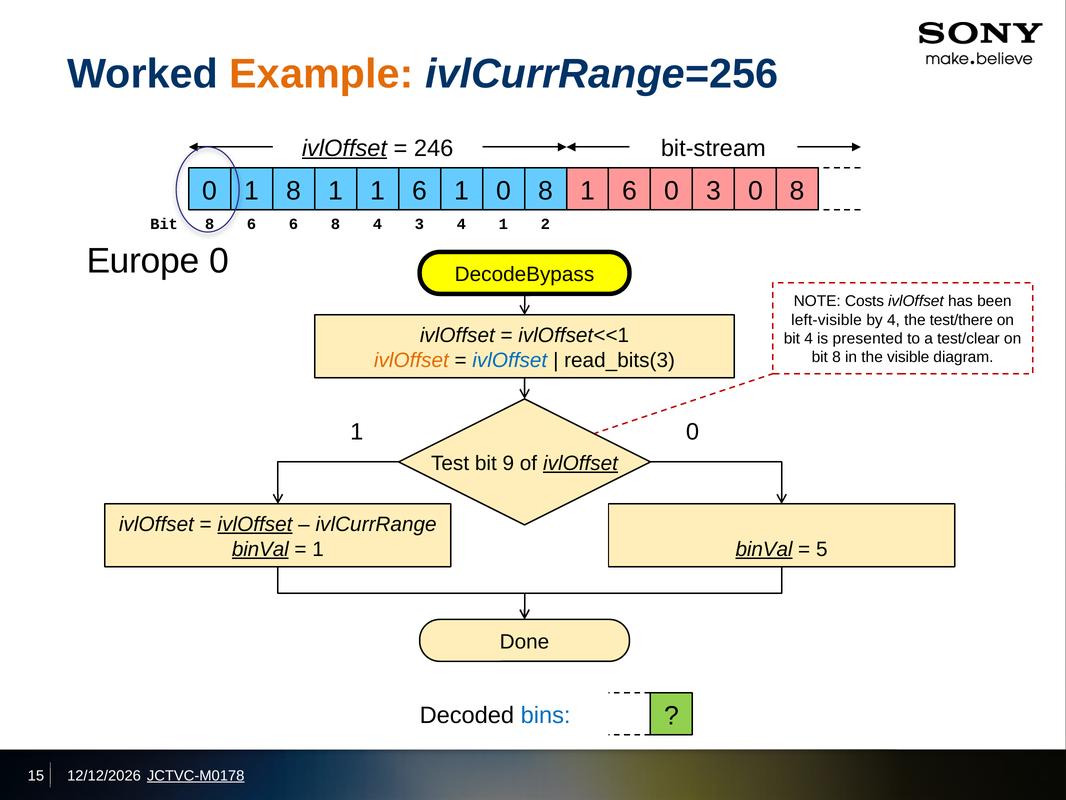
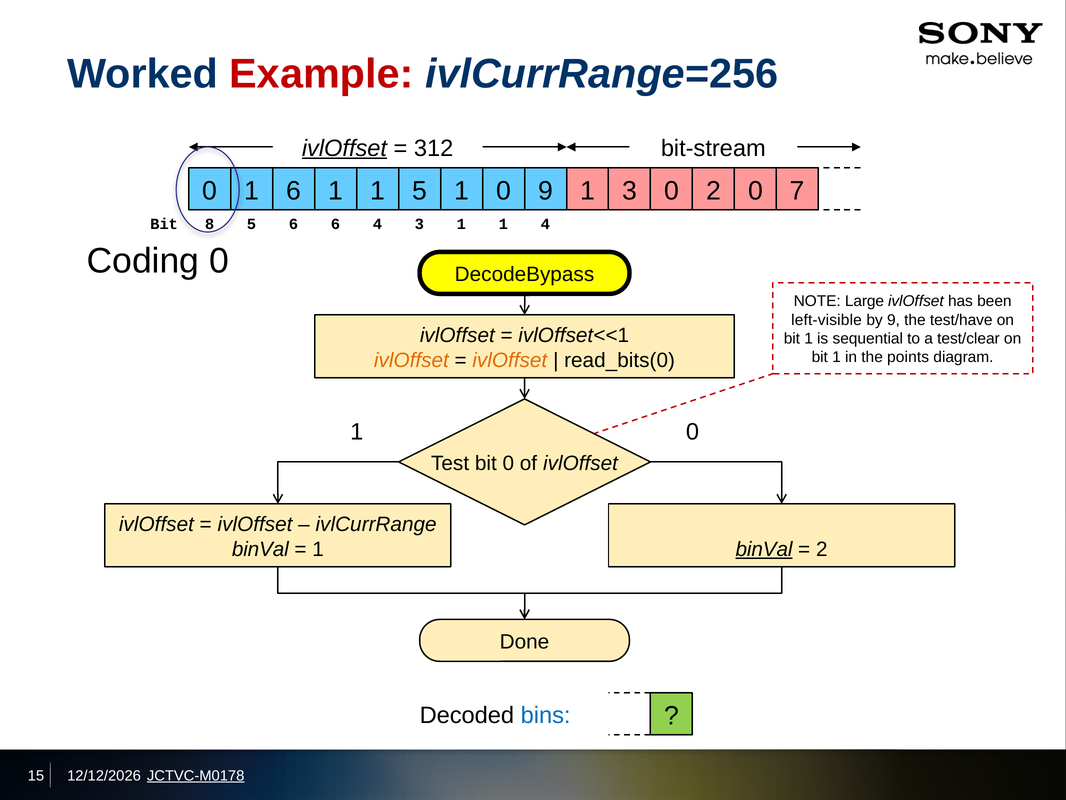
Example colour: orange -> red (321, 74)
246: 246 -> 312 (434, 148)
1 8: 8 -> 6 (294, 191)
1 1 6: 6 -> 5 (420, 191)
1 0 8: 8 -> 9 (546, 191)
6: 6 -> 3 (630, 191)
0 3: 3 -> 2 (713, 191)
8: 8 -> 7 (797, 191)
6: 6 -> 5 (252, 224)
6 8: 8 -> 6 (335, 224)
3 4: 4 -> 1 (461, 224)
1 2: 2 -> 4 (545, 224)
Europe: Europe -> Coding (143, 261)
Costs: Costs -> Large (865, 301)
by 4: 4 -> 9 (893, 320)
test/there: test/there -> test/have (961, 320)
4: 4 -> 1 (809, 338)
presented: presented -> sequential (868, 338)
8: 8 -> 1 (837, 357)
visible: visible -> points (908, 357)
ivlOffset colour: blue -> orange (510, 360)
read_bits(3: read_bits(3 -> read_bits(0 (620, 360)
bit 9: 9 -> 0 (508, 463)
ivlOffset underline: present -> none (580, 463)
ivlOffset underline: present -> none (255, 524)
binVal underline: present -> none (260, 549)
5: 5 -> 2 (822, 549)
